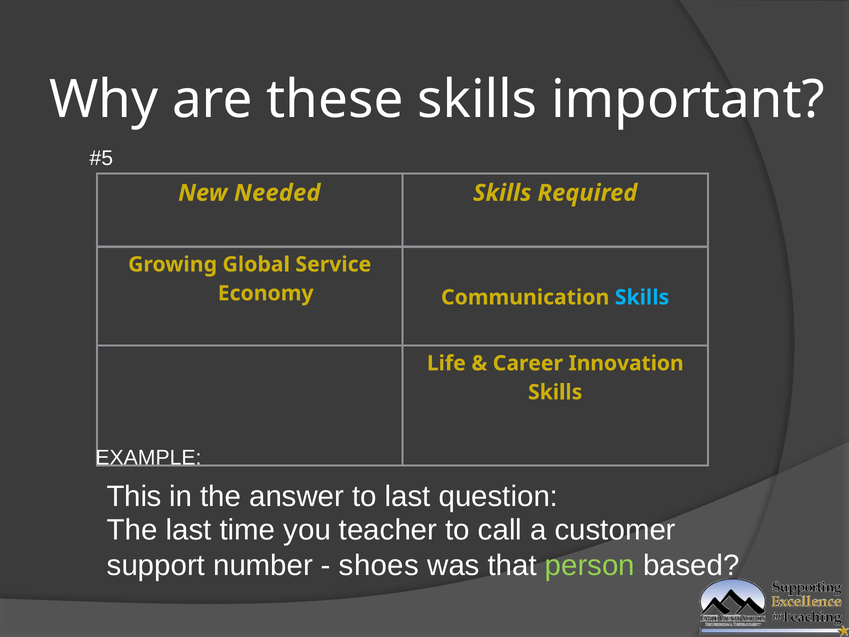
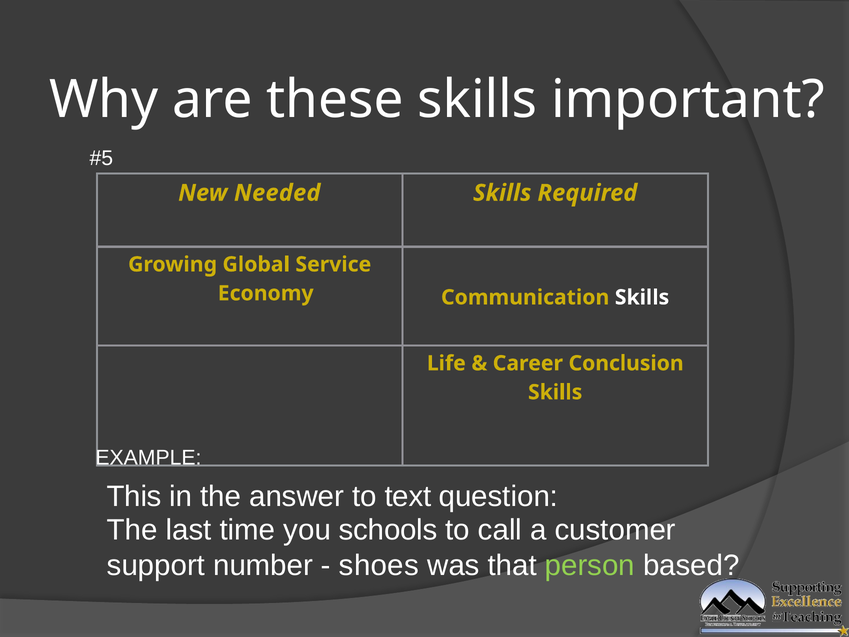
Skills colour: light blue -> white (642, 297)
Innovation: Innovation -> Conclusion (626, 363)
to last: last -> text (408, 496)
teacher: teacher -> schools (388, 530)
